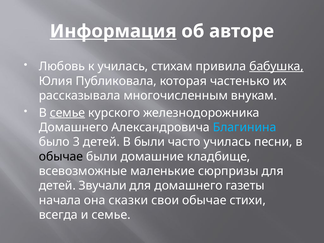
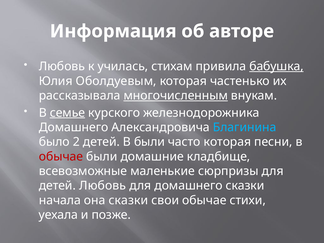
Информация underline: present -> none (113, 31)
Публиковала: Публиковала -> Оболдуевым (116, 81)
многочисленным underline: none -> present (176, 96)
3: 3 -> 2 (76, 142)
часто училась: училась -> которая (227, 142)
обычае colour: black -> red (61, 157)
детей Звучали: Звучали -> Любовь (103, 186)
домашнего газеты: газеты -> сказки (245, 186)
всегда: всегда -> уехала (58, 215)
и семье: семье -> позже (111, 215)
